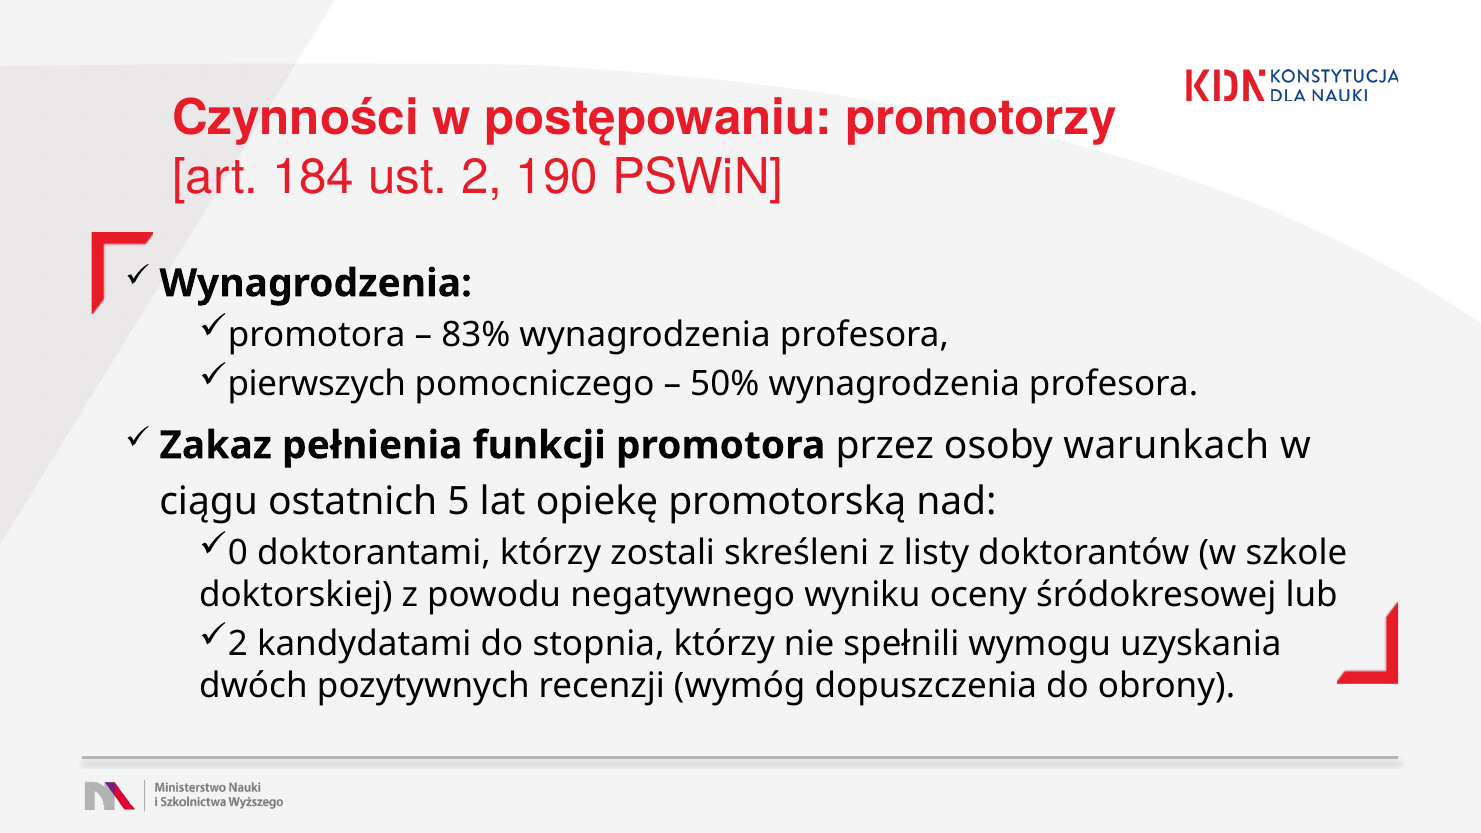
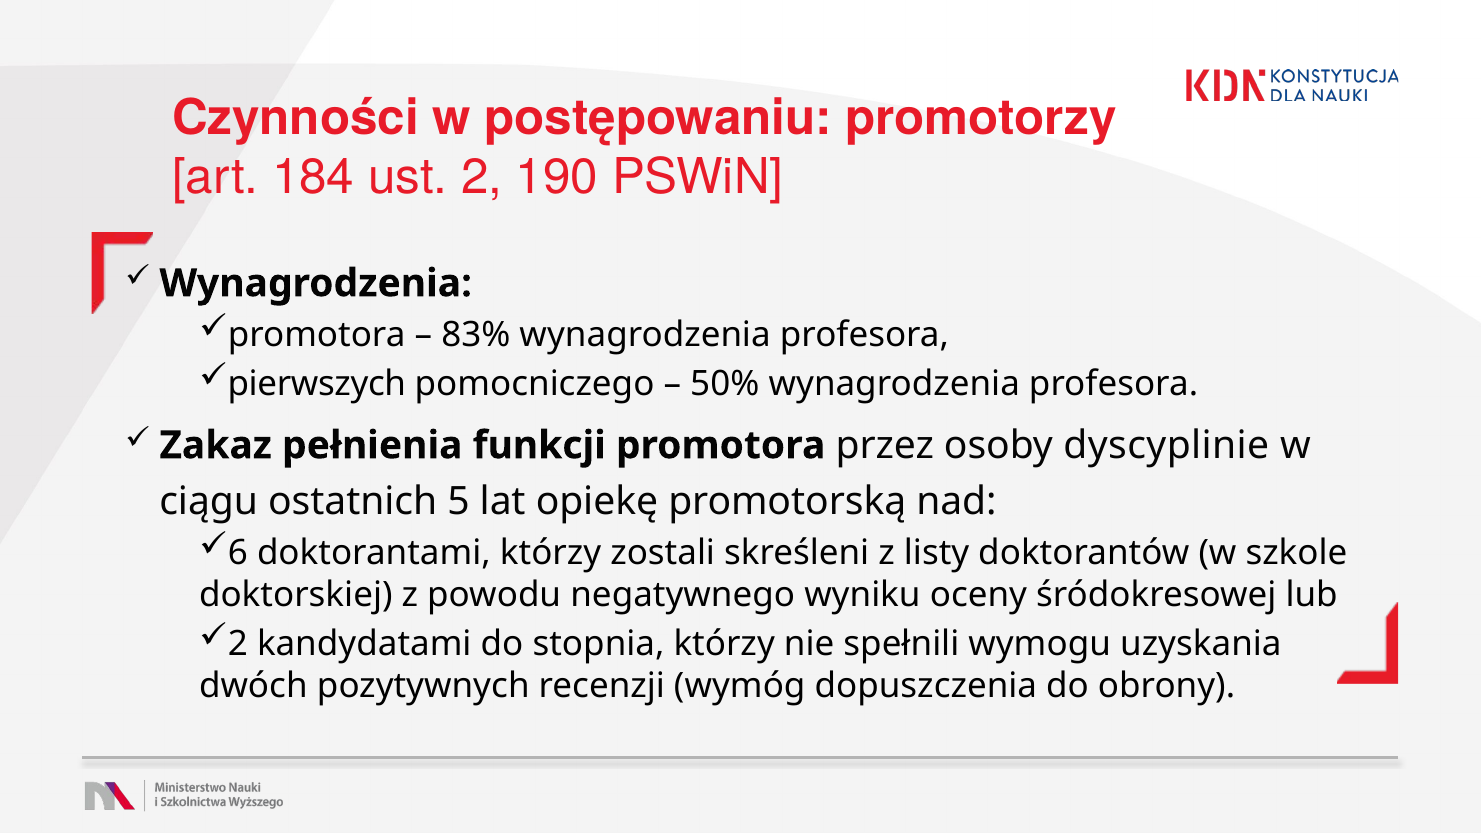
warunkach: warunkach -> dyscyplinie (1166, 445)
0: 0 -> 6 (238, 553)
